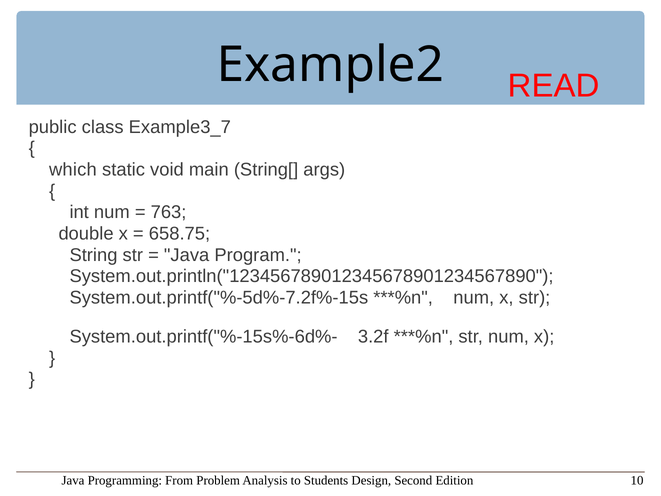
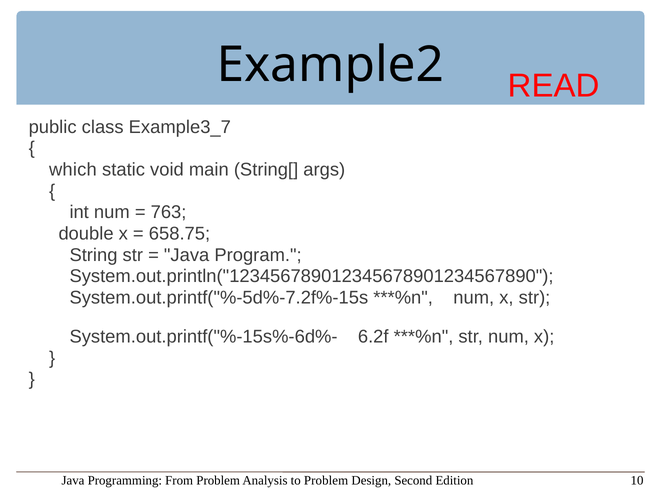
3.2f: 3.2f -> 6.2f (373, 336)
to Students: Students -> Problem (326, 480)
